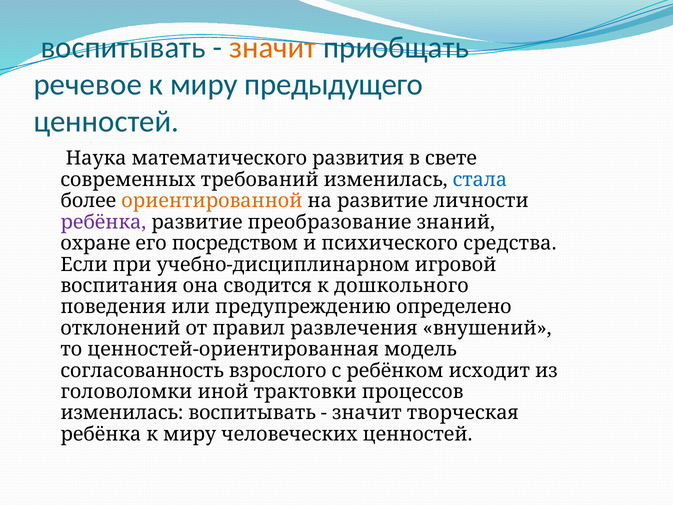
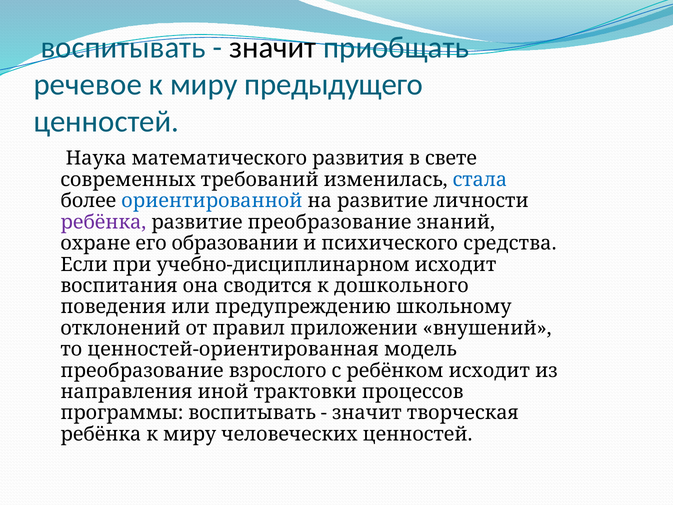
значит colour: orange -> black (273, 48)
ориентированной colour: orange -> blue (212, 201)
посредством: посредством -> образовании (235, 243)
учебно-дисциплинарном игровой: игровой -> исходит (455, 264)
определено: определено -> школьному (454, 307)
развлечения: развлечения -> приложении (354, 328)
согласованность: согласованность -> преобразование (142, 370)
головоломки: головоломки -> направления (126, 392)
изменилась: изменилась -> программы (122, 413)
